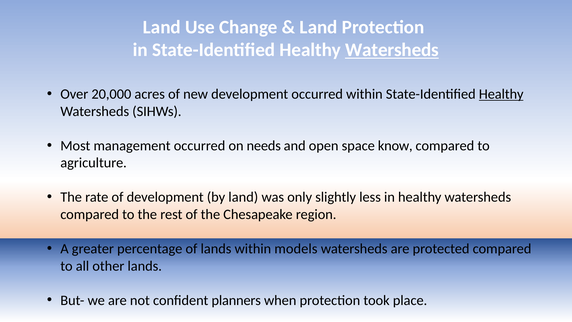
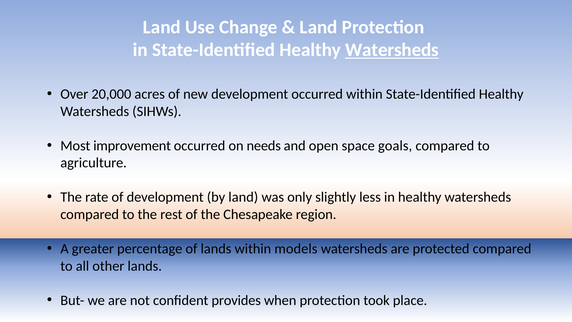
Healthy underline: present -> none (501, 94)
management: management -> improvement (132, 146)
know: know -> goals (395, 146)
planners: planners -> provides (236, 300)
